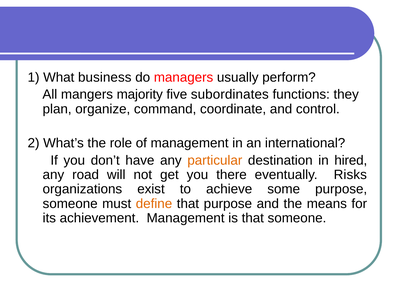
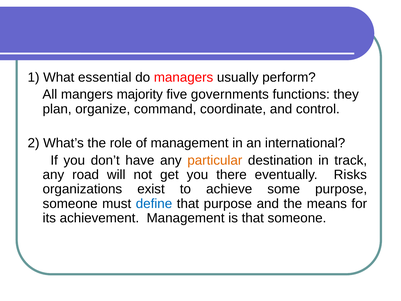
business: business -> essential (105, 77)
subordinates: subordinates -> governments (230, 94)
hired: hired -> track (351, 160)
define colour: orange -> blue (154, 203)
